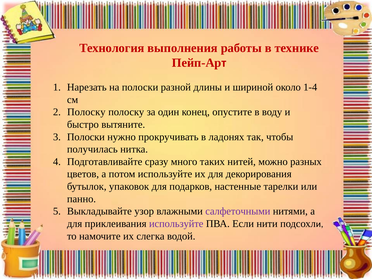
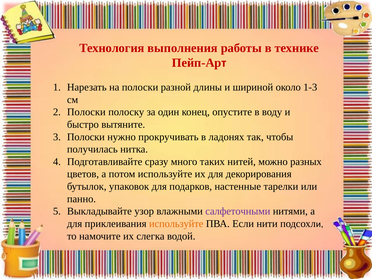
1-4: 1-4 -> 1-3 (310, 87)
Полоску: Полоску -> Полоски (86, 112)
используйте colour: purple -> orange (176, 224)
